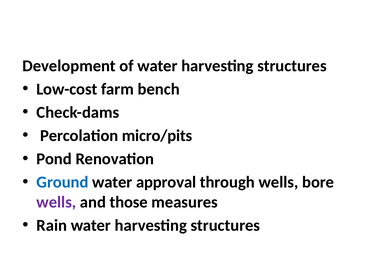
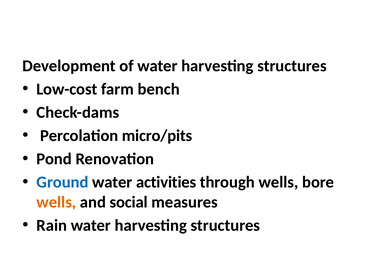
approval: approval -> activities (166, 182)
wells colour: purple -> orange (56, 202)
those: those -> social (129, 202)
